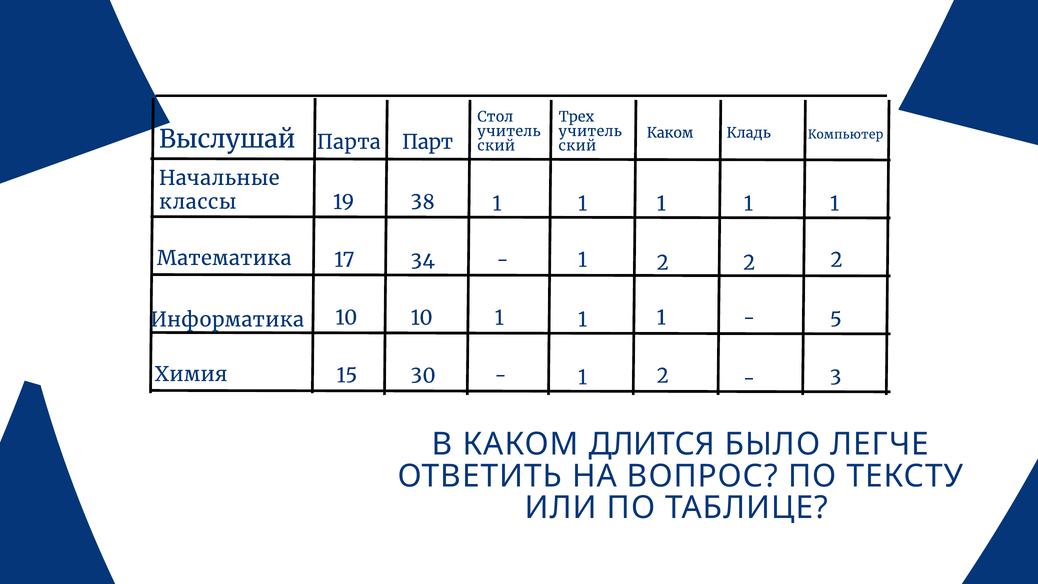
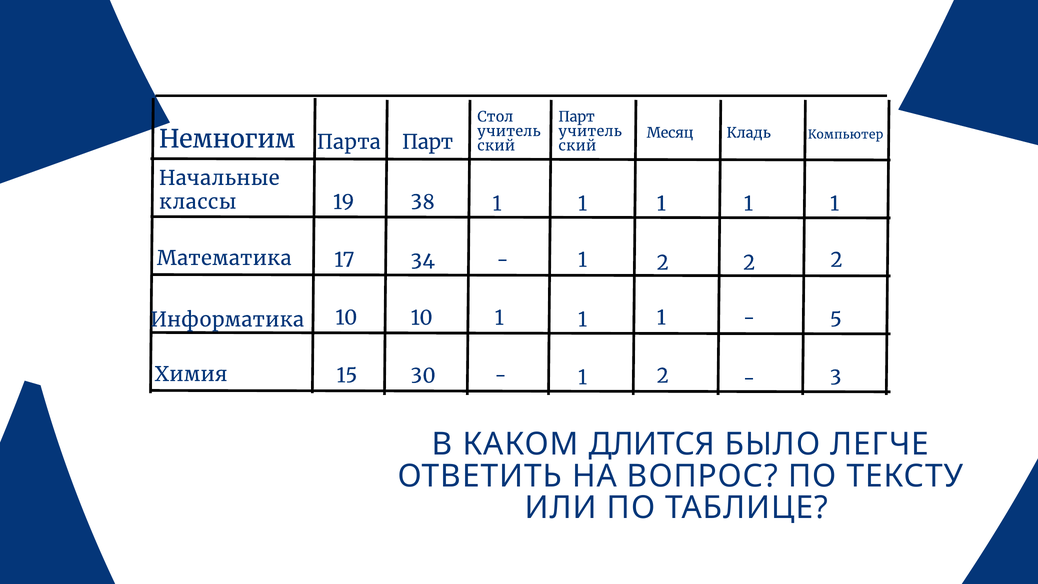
Трех: Трех -> Парт (577, 117)
Каком: Каком -> Месяц (670, 133)
Выслушай: Выслушай -> Немногим (227, 139)
